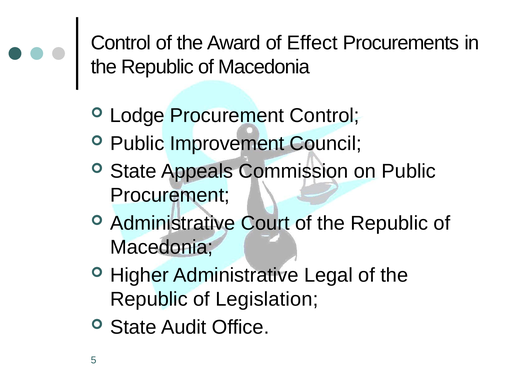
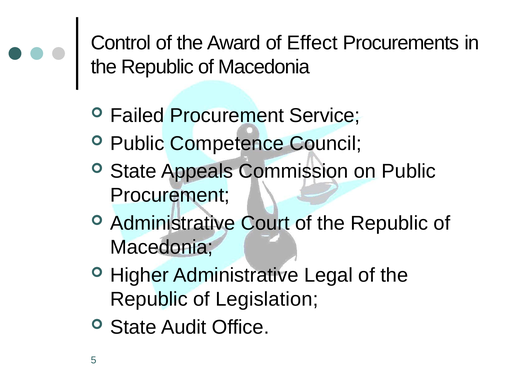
Lodge: Lodge -> Failed (137, 116)
Procurement Control: Control -> Service (325, 116)
Improvement: Improvement -> Competence (227, 144)
